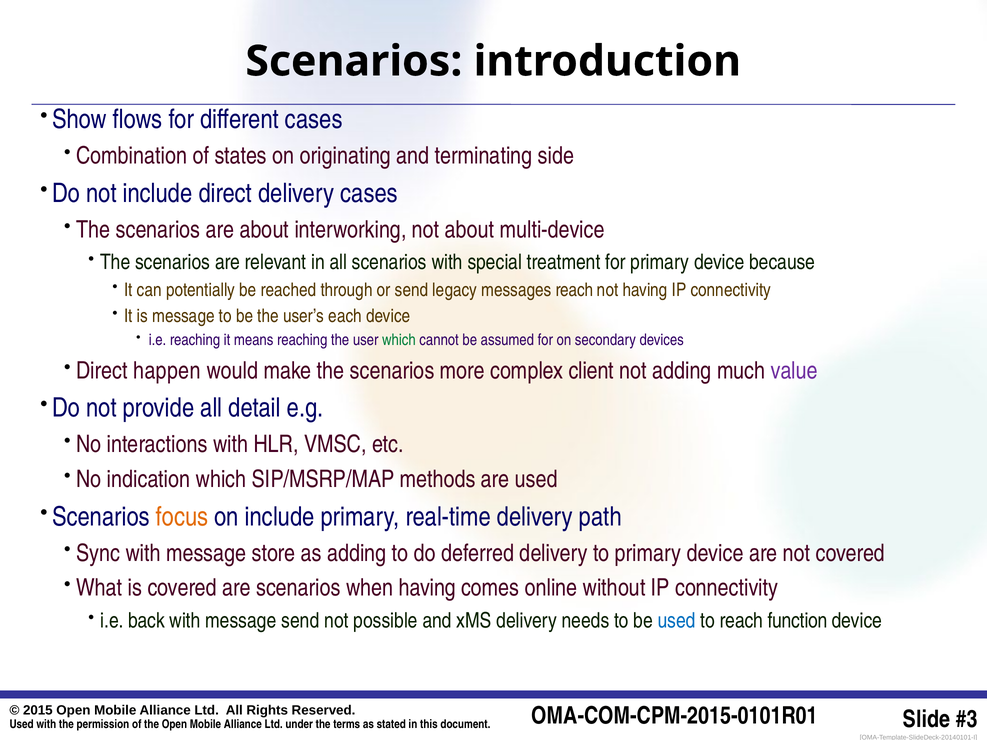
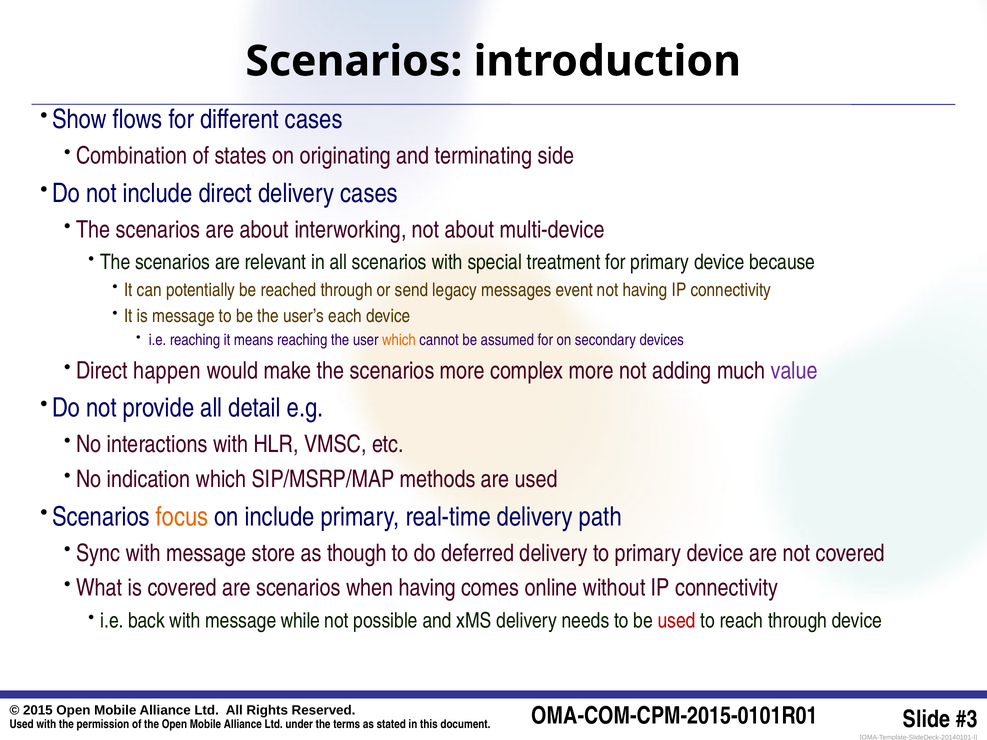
messages reach: reach -> event (574, 290)
which colour: green -> orange (399, 340)
complex client: client -> more (591, 371)
as adding: adding -> though (357, 553)
message send: send -> while (301, 621)
used colour: blue -> red (677, 621)
reach function: function -> through (798, 621)
